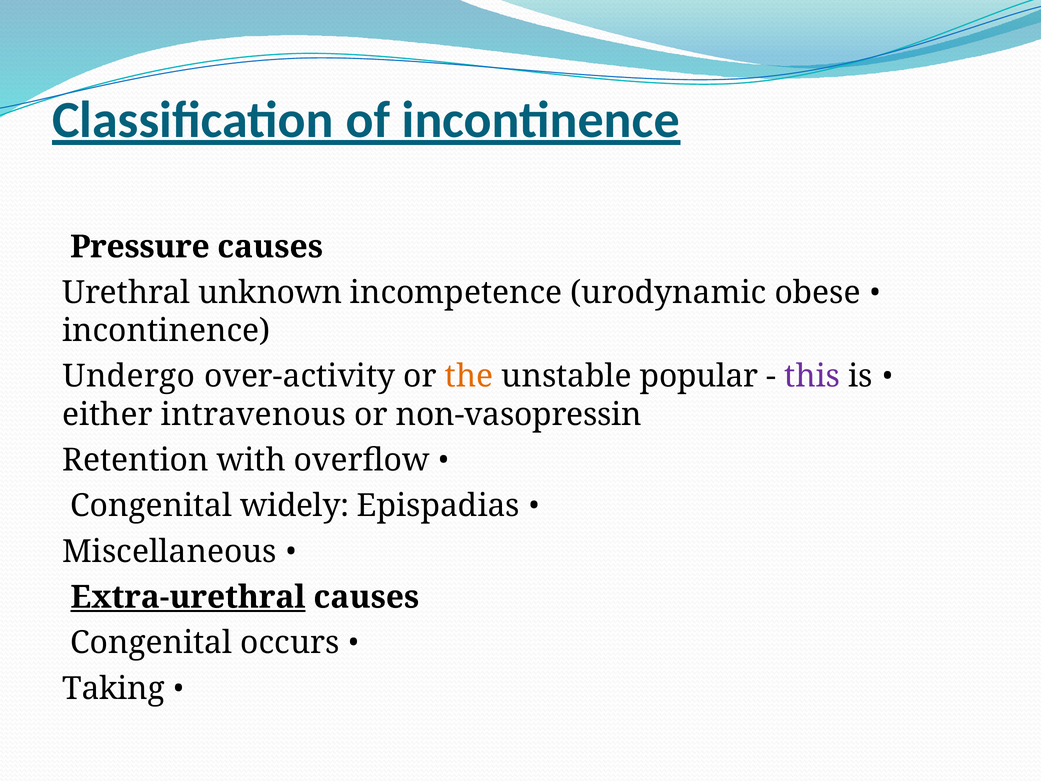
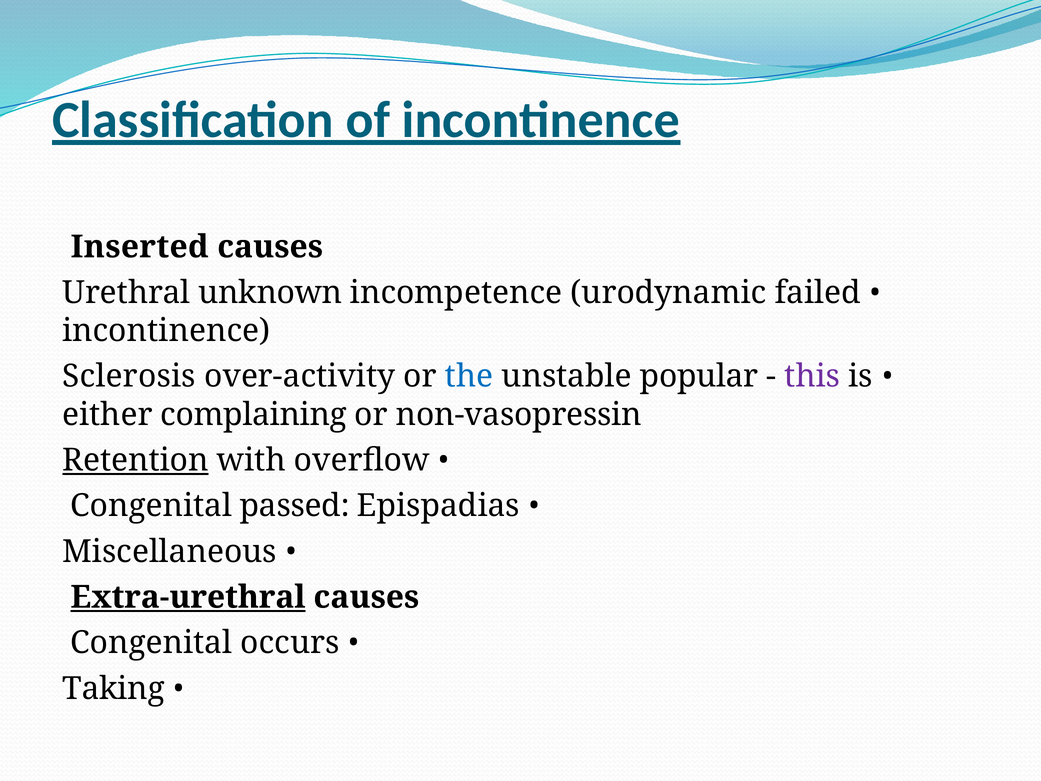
Pressure: Pressure -> Inserted (140, 247)
obese: obese -> failed (818, 292)
Undergo: Undergo -> Sclerosis (129, 376)
the colour: orange -> blue (469, 376)
intravenous: intravenous -> complaining (254, 414)
Retention underline: none -> present (136, 460)
widely: widely -> passed (295, 506)
